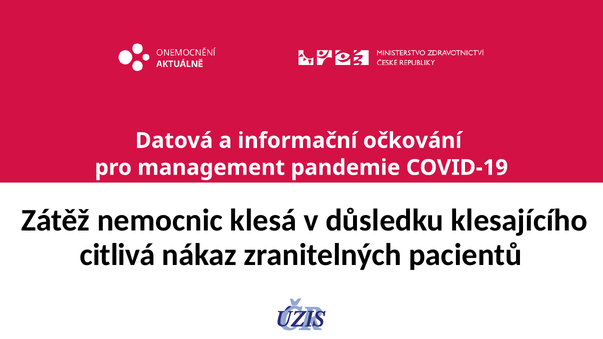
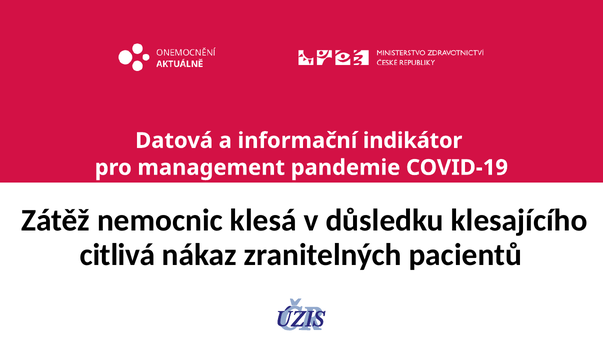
očkování: očkování -> indikátor (413, 141)
